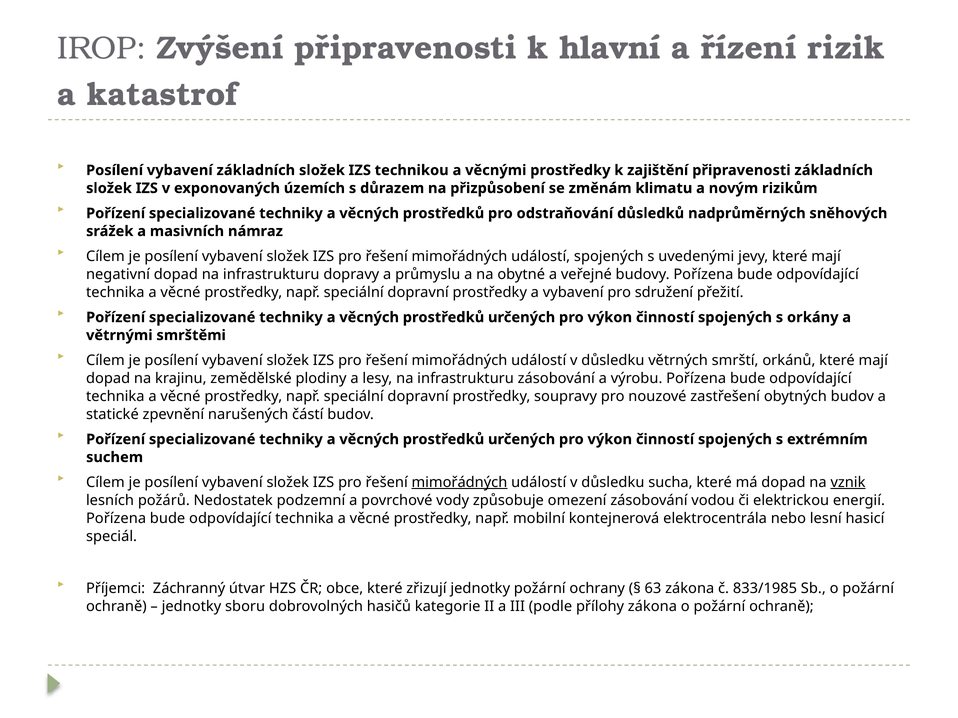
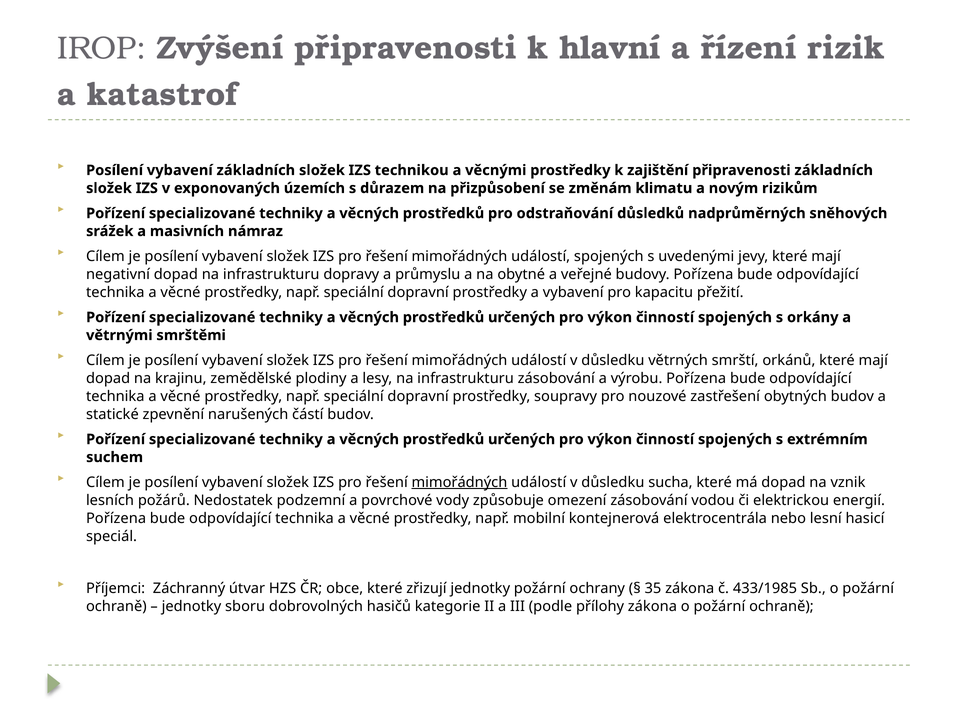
sdružení: sdružení -> kapacitu (664, 292)
vznik underline: present -> none (848, 483)
63: 63 -> 35 (653, 589)
833/1985: 833/1985 -> 433/1985 (765, 589)
